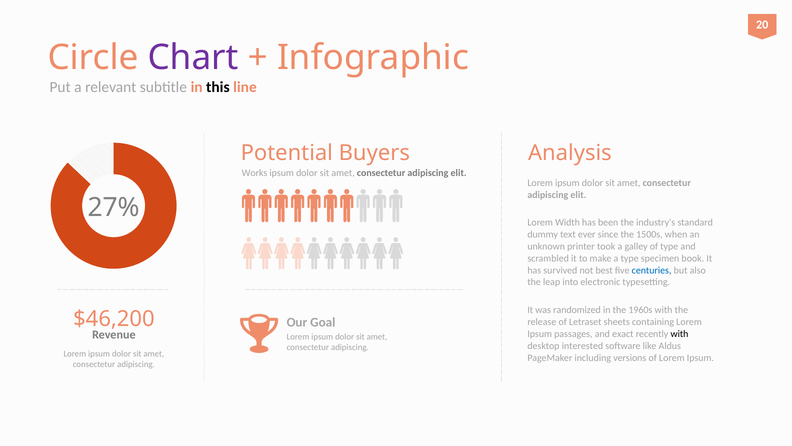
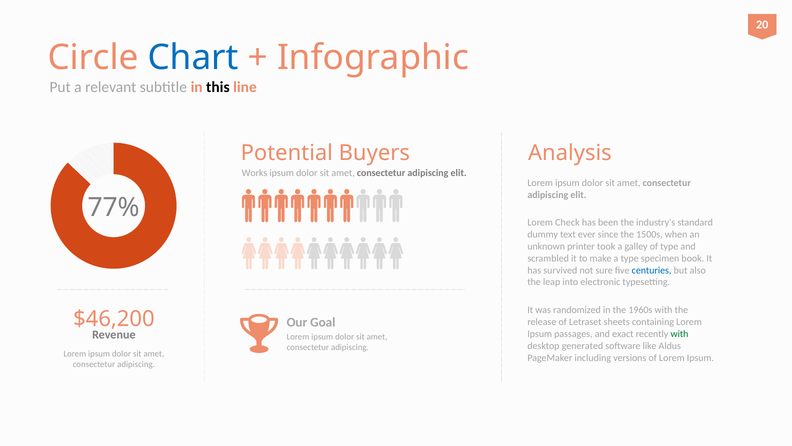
Chart colour: purple -> blue (193, 57)
27%: 27% -> 77% (114, 207)
Width: Width -> Check (567, 222)
best: best -> sure (604, 270)
with colour: black -> green (680, 334)
interested: interested -> generated (582, 345)
